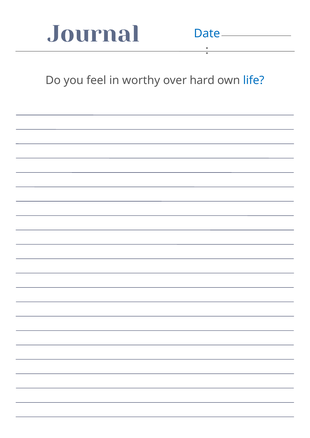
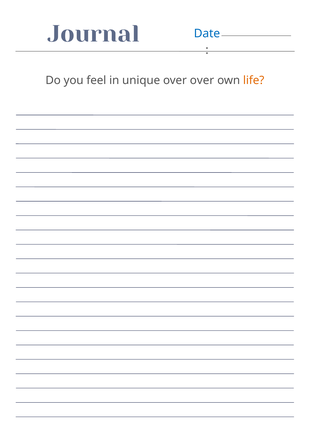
worthy: worthy -> unique (141, 80)
over hard: hard -> over (202, 80)
life colour: blue -> orange (254, 80)
